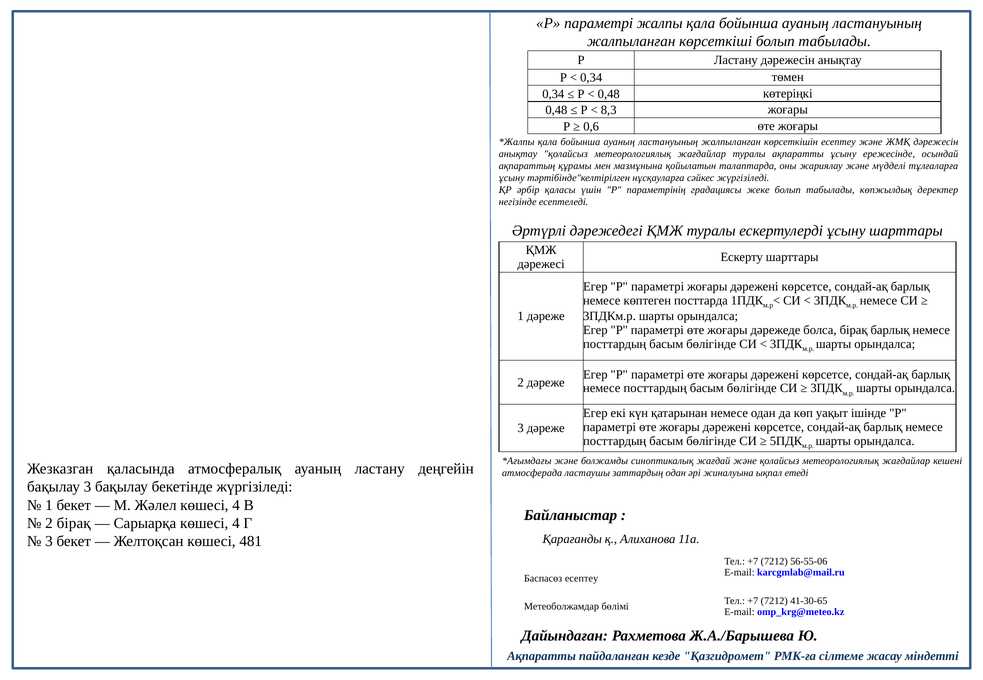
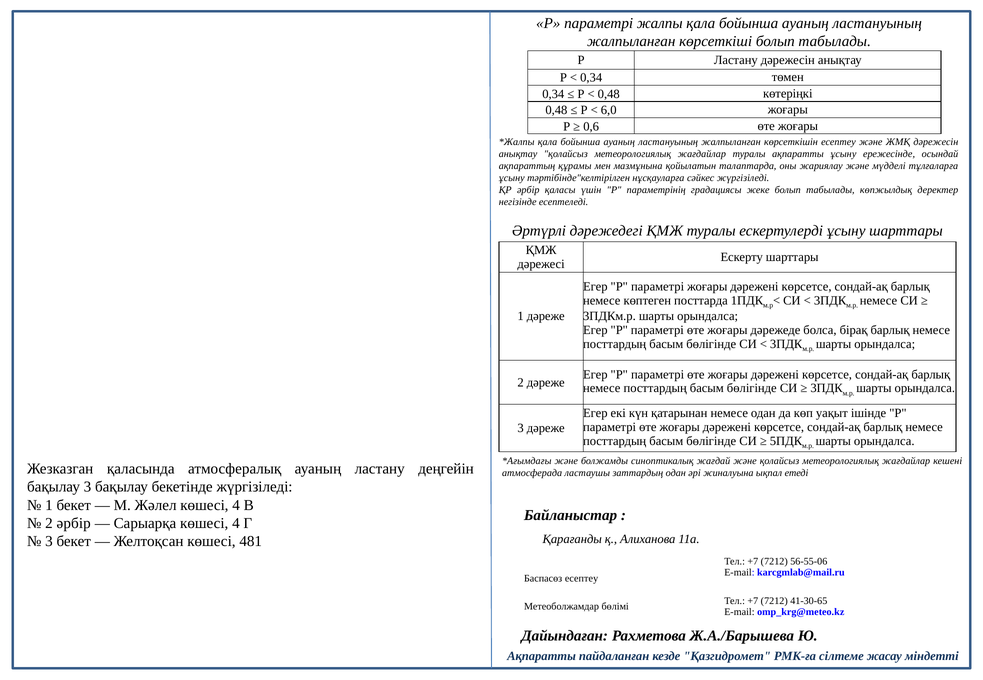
8,3: 8,3 -> 6,0 (609, 110)
2 бірақ: бірақ -> әрбір (74, 524)
